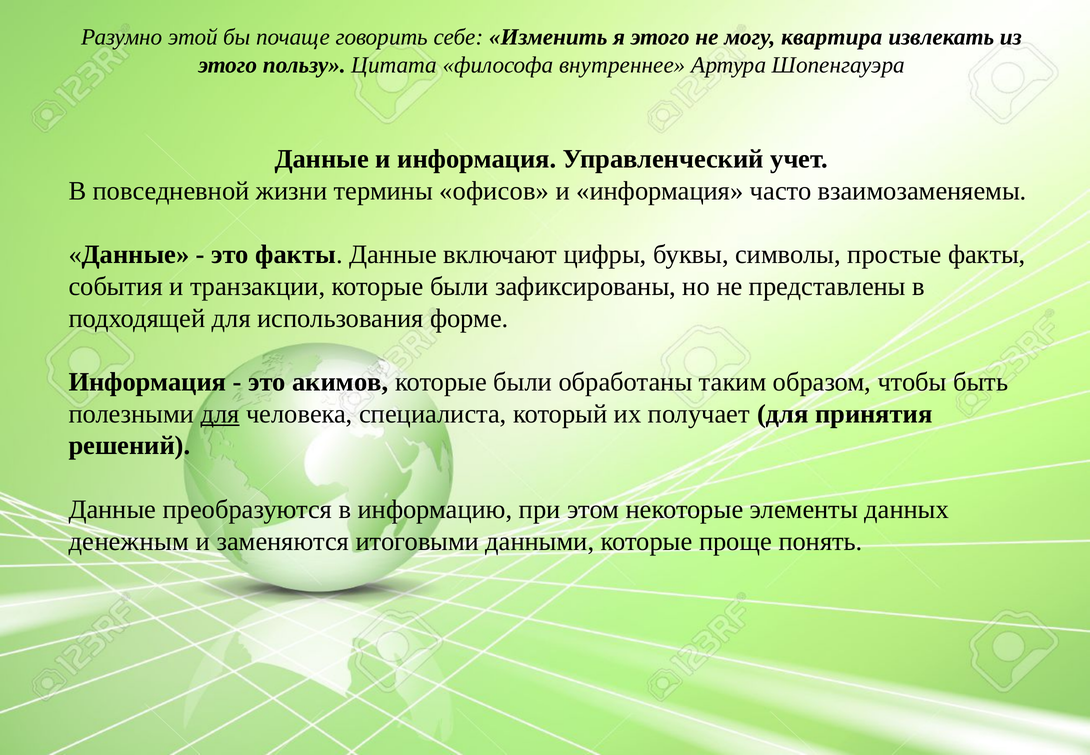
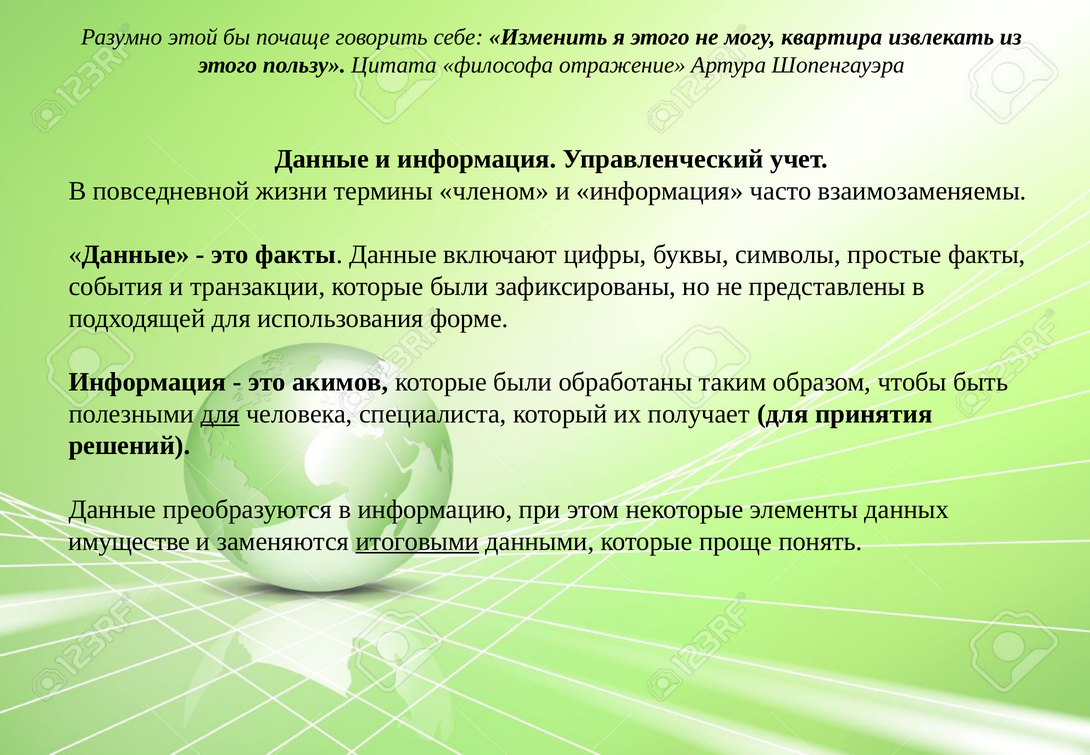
внутреннее: внутреннее -> отражение (623, 65)
офисов: офисов -> членом (494, 191)
денежным: денежным -> имуществе (129, 541)
итоговыми underline: none -> present (417, 541)
